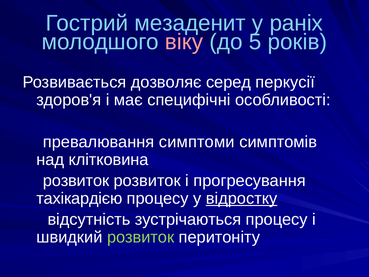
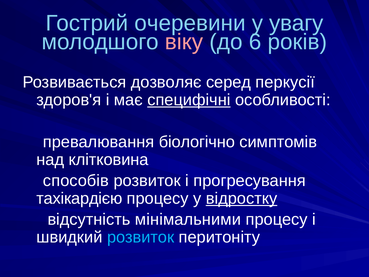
мезаденит: мезаденит -> очеревини (190, 23)
раніх: раніх -> увагу (296, 23)
5: 5 -> 6 (255, 42)
специфічні underline: none -> present (189, 100)
симптоми: симптоми -> біологічно (197, 142)
розвиток: розвиток -> способів (76, 181)
зустрічаються: зустрічаються -> мінімальними (188, 219)
розвиток colour: light green -> light blue (141, 237)
